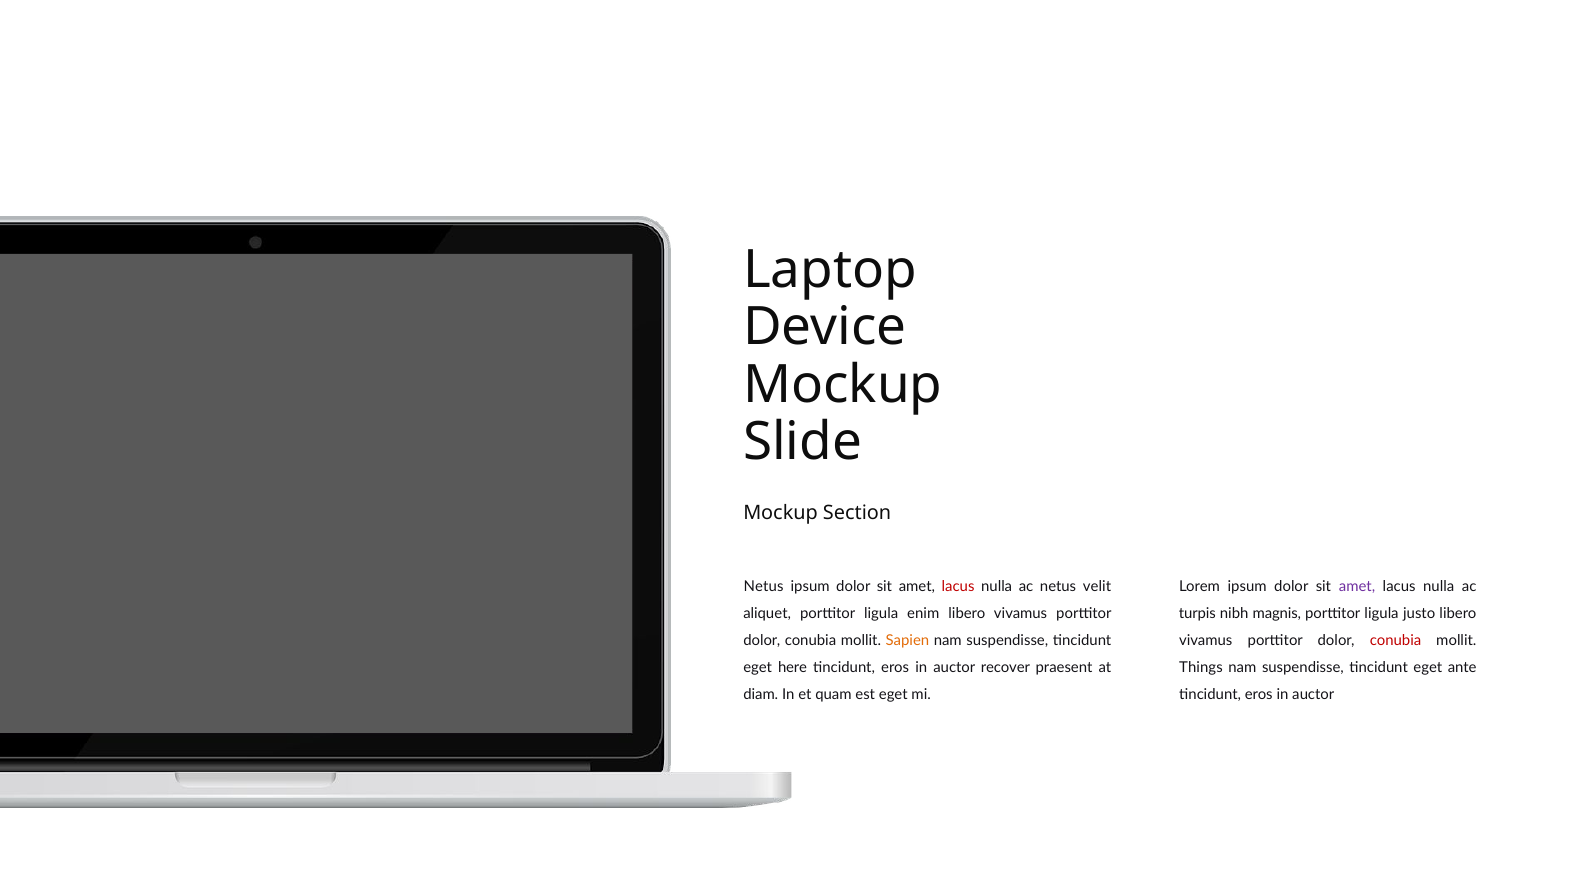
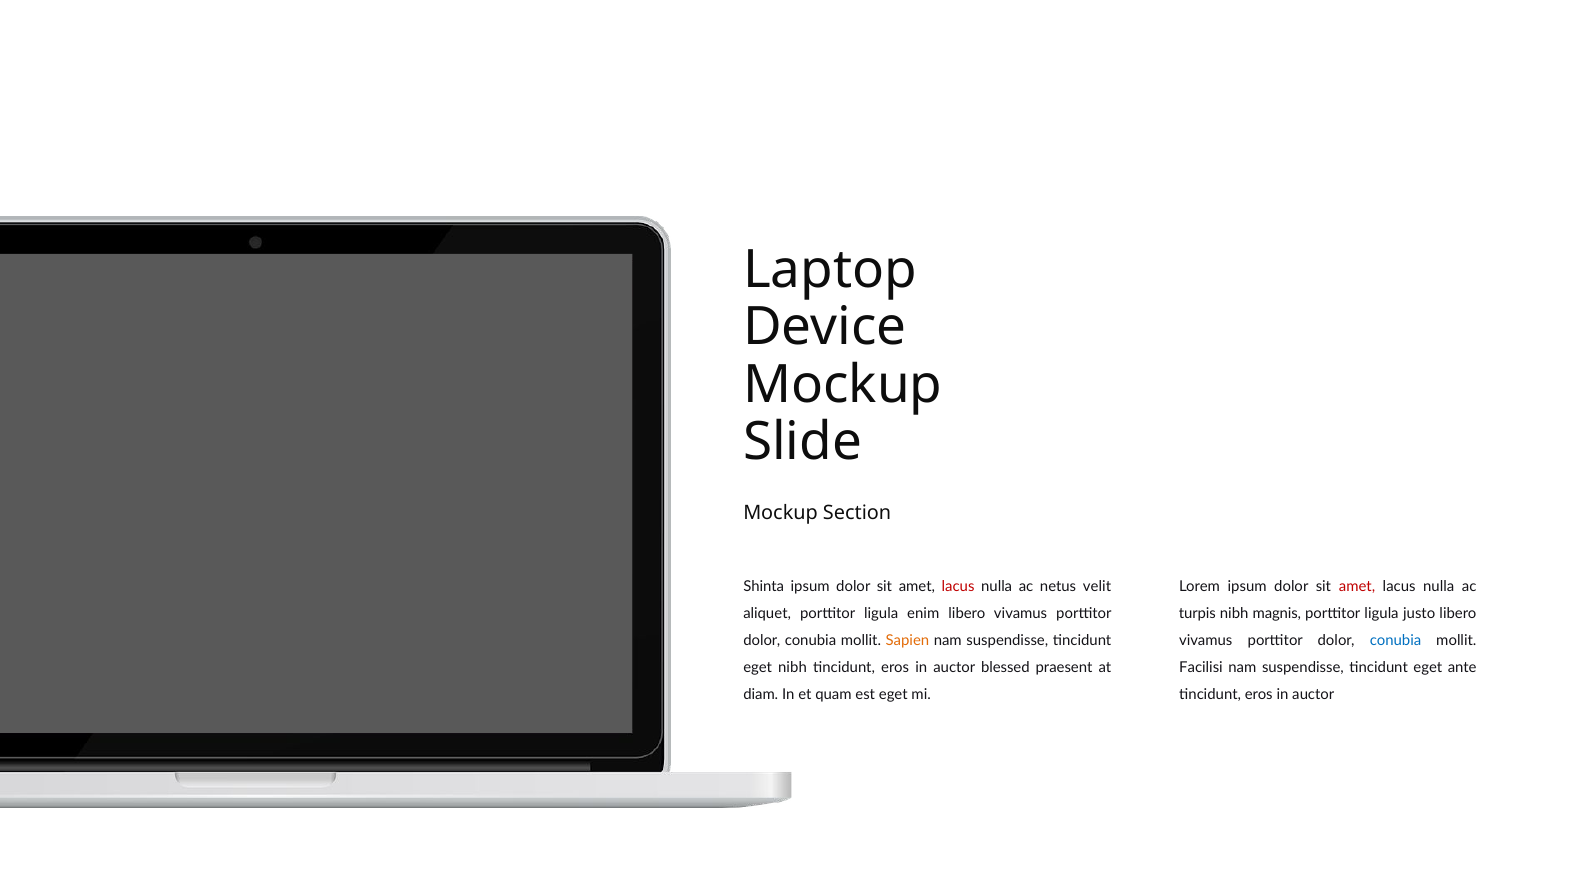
Netus: Netus -> Shinta (764, 587)
amet colour: purple -> red (1357, 587)
conubia colour: red -> blue (1396, 641)
eget here: here -> nibh (792, 668)
recover: recover -> blessed (1005, 668)
Things: Things -> Facilisi (1201, 668)
